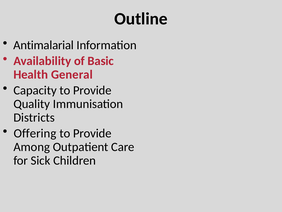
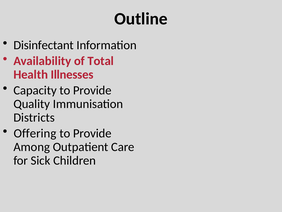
Antimalarial: Antimalarial -> Disinfectant (44, 45)
Basic: Basic -> Total (101, 61)
General: General -> Illnesses (72, 74)
